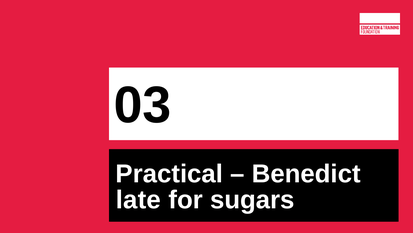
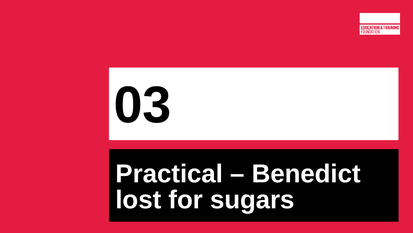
late: late -> lost (138, 199)
